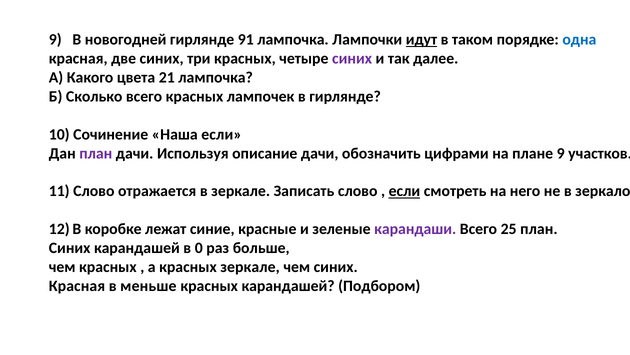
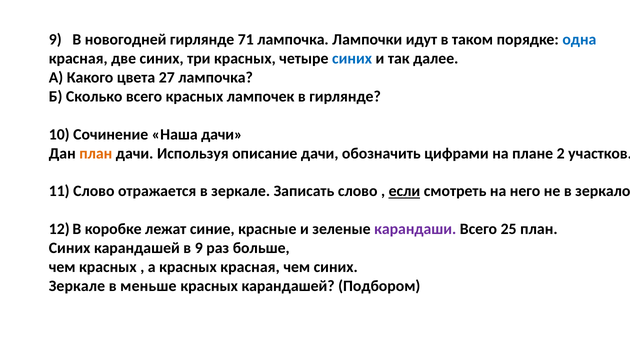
91: 91 -> 71 (246, 40)
идут underline: present -> none (421, 40)
синих colour: purple -> blue (352, 59)
21: 21 -> 27 (167, 78)
Наша если: если -> дачи (222, 134)
план colour: purple -> orange (96, 153)
плане 9: 9 -> 2 (561, 153)
в 0: 0 -> 9 (199, 248)
красных зеркале: зеркале -> красная (250, 267)
Красная: Красная -> Зеркале (77, 285)
